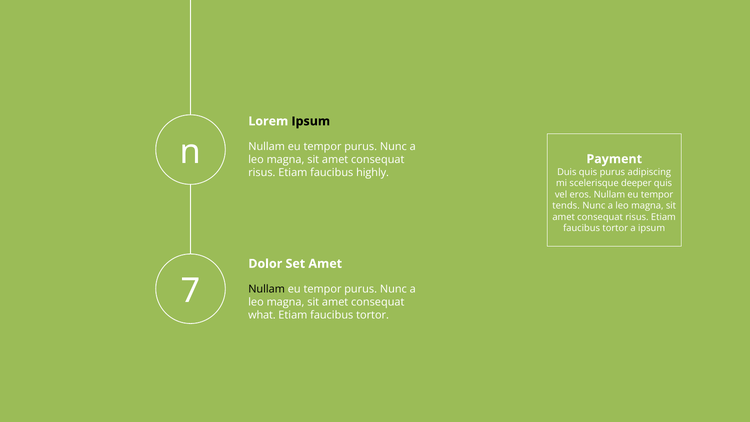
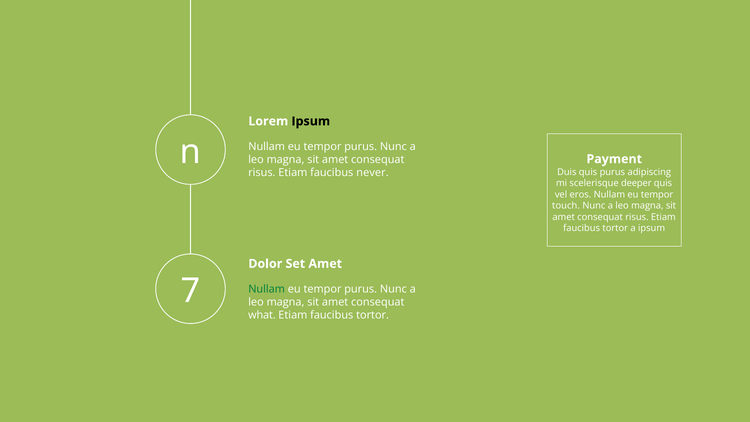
highly: highly -> never (372, 173)
tends: tends -> touch (566, 206)
Nullam colour: black -> green (267, 289)
